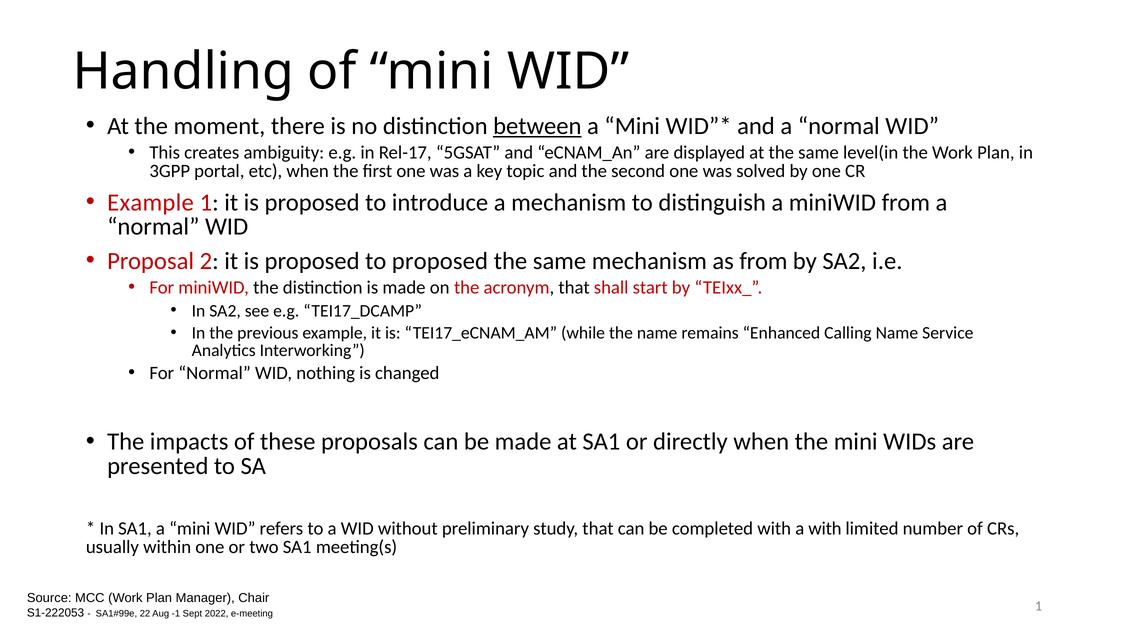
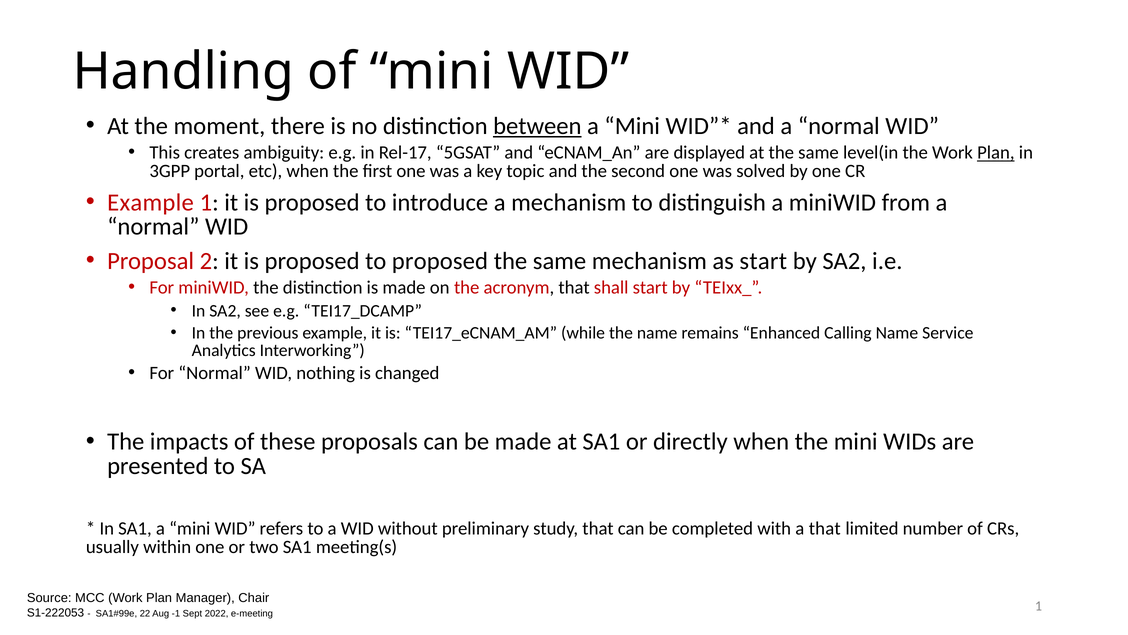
Plan underline: none -> present (996, 153)
as from: from -> start (763, 261)
a with: with -> that (825, 528)
